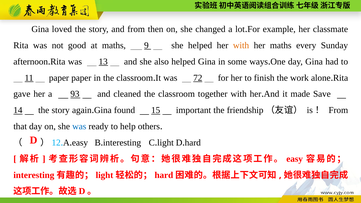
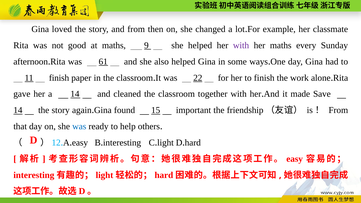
with colour: orange -> purple (241, 45)
13: 13 -> 61 (103, 62)
11 paper: paper -> finish (59, 78)
72: 72 -> 22 (198, 78)
a 93: 93 -> 14 (75, 94)
